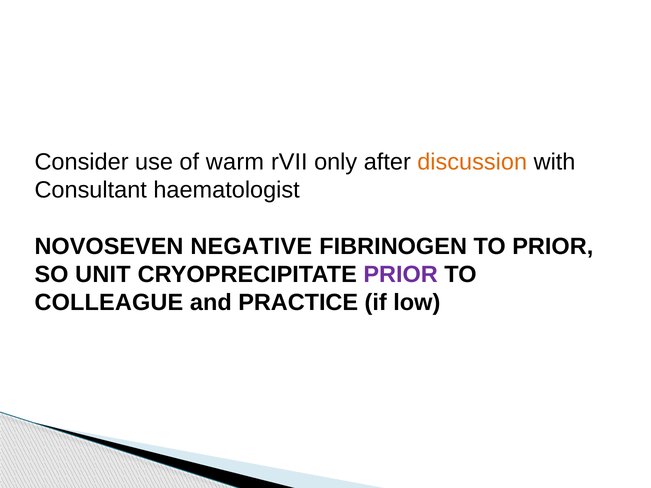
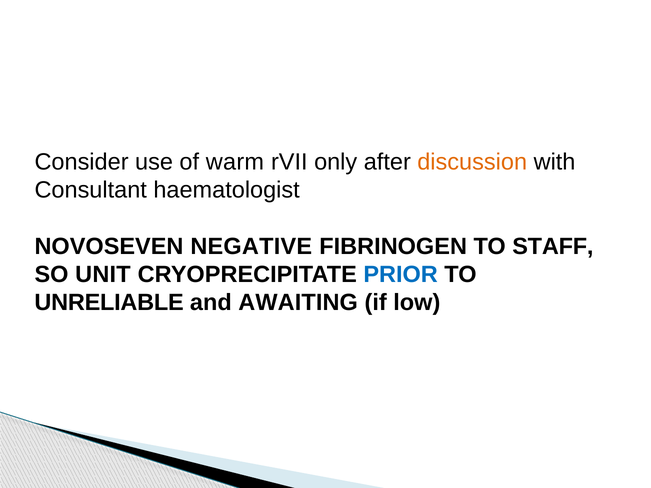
TO PRIOR: PRIOR -> STAFF (553, 246)
PRIOR colour: purple -> blue (401, 275)
COLLEAGUE: COLLEAGUE -> UNRELIABLE (109, 303)
PRACTICE: PRACTICE -> AWAITING (298, 303)
